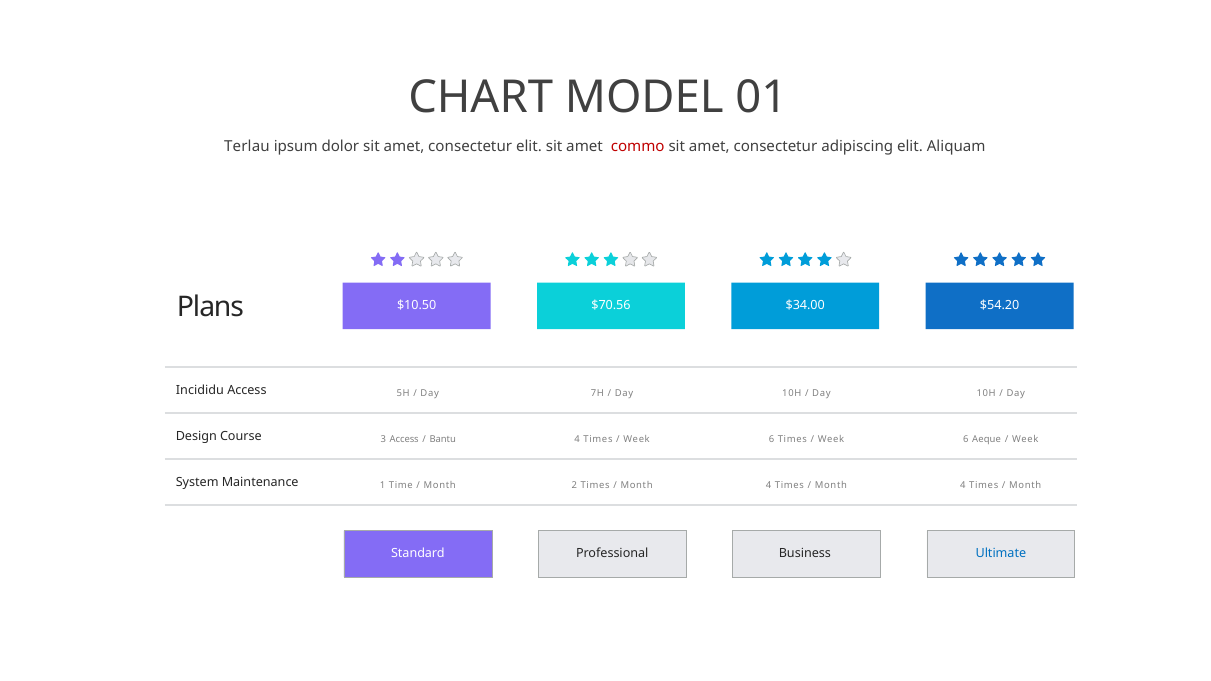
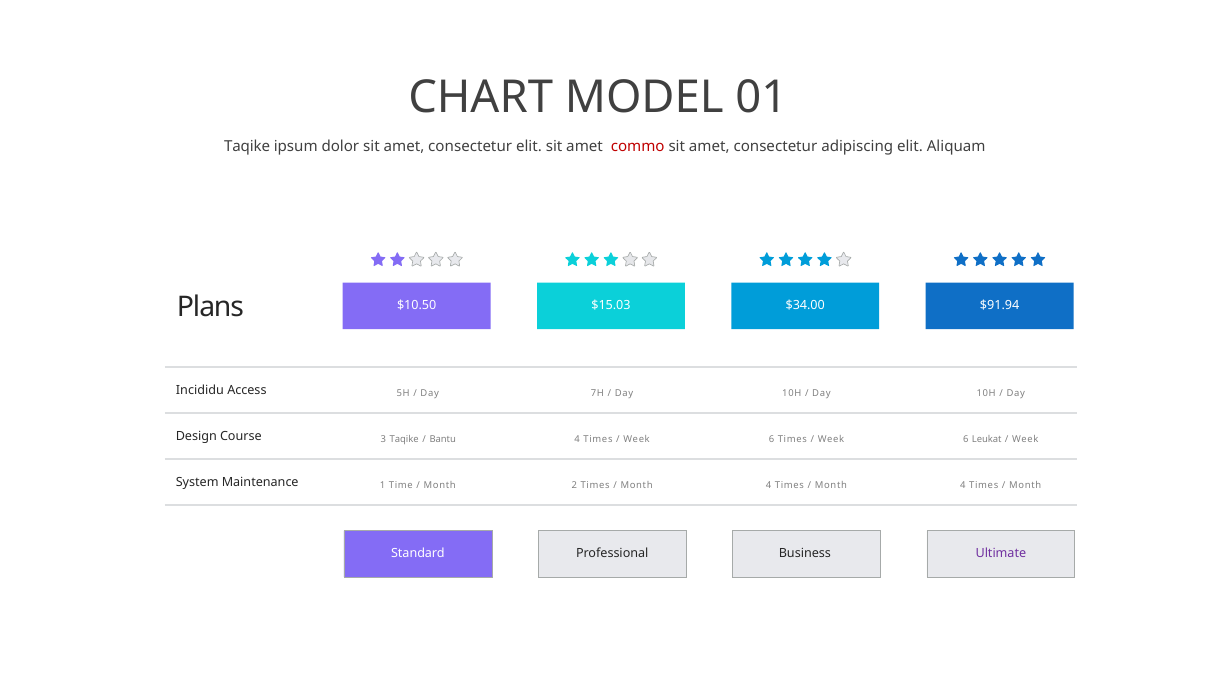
Terlau: Terlau -> Taqike (247, 147)
$70.56: $70.56 -> $15.03 (611, 305)
$54.20: $54.20 -> $91.94 (1000, 305)
Aeque: Aeque -> Leukat (987, 439)
3 Access: Access -> Taqike (404, 440)
Ultimate colour: blue -> purple (1001, 553)
